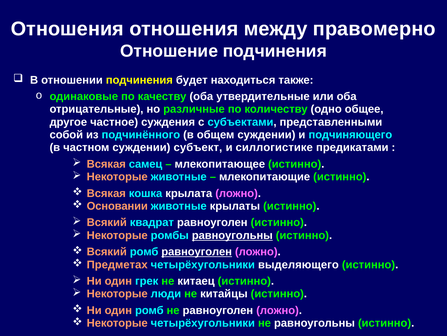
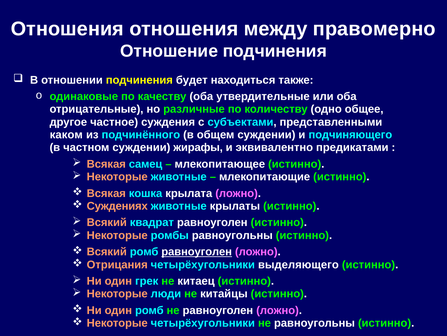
собой: собой -> каком (66, 134)
субъект: субъект -> жирафы (198, 147)
силлогистике: силлогистике -> эквивалентно (274, 147)
Основании: Основании -> Суждениях (117, 206)
равноугольны underline: present -> none (232, 235)
Предметах: Предметах -> Отрицания (117, 264)
